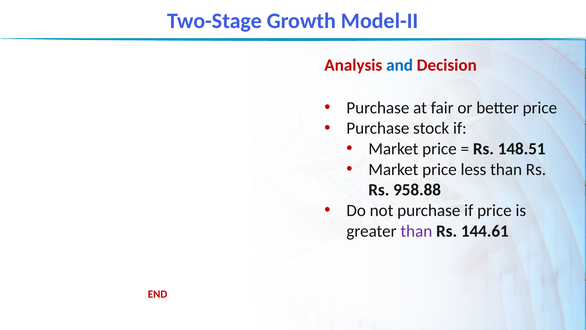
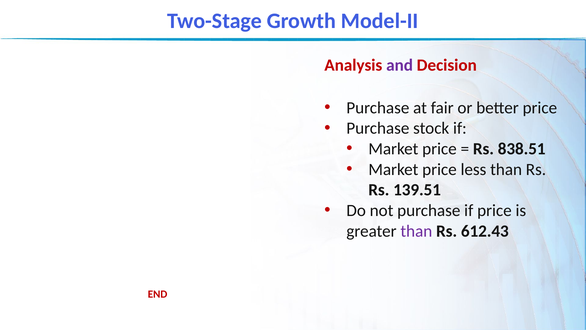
and colour: blue -> purple (400, 65)
148.51: 148.51 -> 838.51 (522, 149)
958.88: 958.88 -> 139.51 (417, 190)
144.61: 144.61 -> 612.43 (485, 231)
